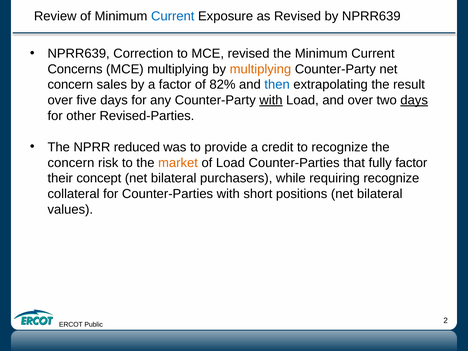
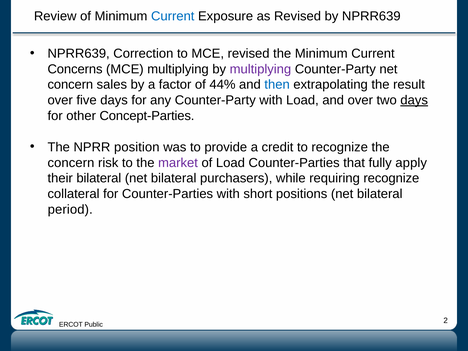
multiplying colour: orange -> purple (260, 69)
82%: 82% -> 44% (222, 85)
with underline: present -> none (271, 100)
Revised-Parties: Revised-Parties -> Concept-Parties (147, 116)
reduced: reduced -> position (137, 147)
market colour: orange -> purple (178, 163)
fully factor: factor -> apply (411, 163)
their concept: concept -> bilateral (99, 178)
values: values -> period (70, 210)
